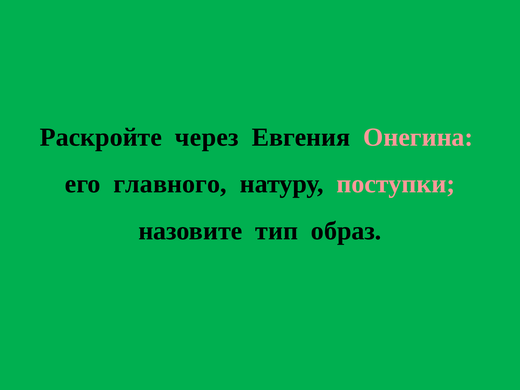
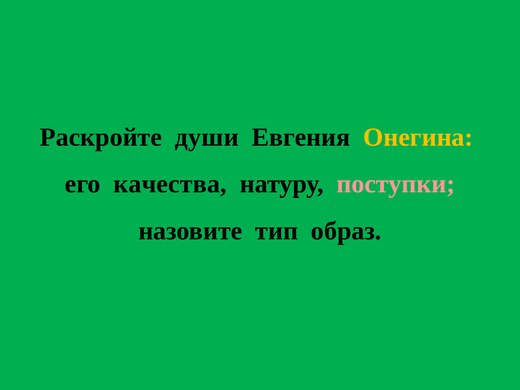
через: через -> души (207, 137)
Онегина colour: pink -> yellow (418, 137)
главного: главного -> качества (170, 184)
